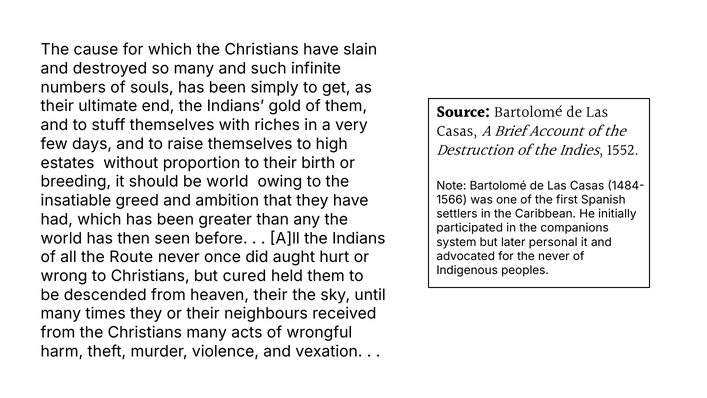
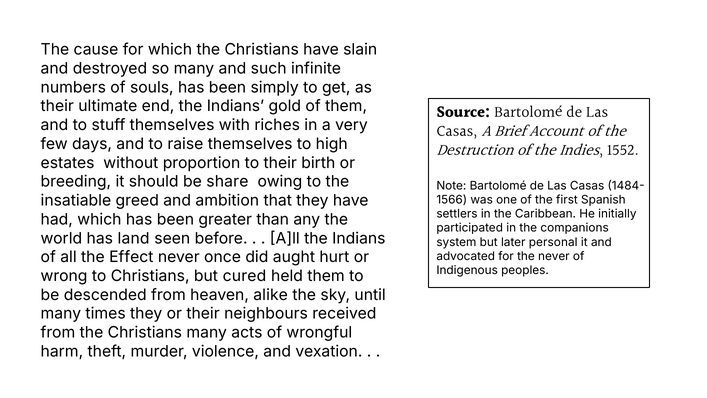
be world: world -> share (227, 182)
then: then -> land (134, 238)
Route: Route -> Effect (131, 257)
heaven their: their -> alike (271, 295)
